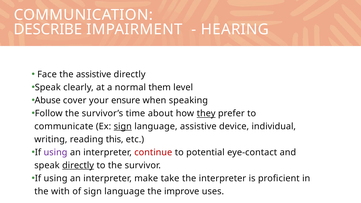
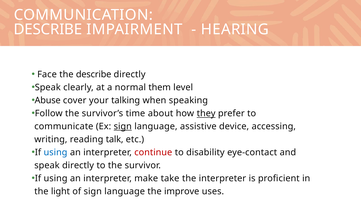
the assistive: assistive -> describe (94, 74)
ensure: ensure -> talking (126, 100)
individual: individual -> accessing (274, 126)
this: this -> talk (115, 139)
using colour: purple -> blue (55, 152)
potential: potential -> disability (205, 152)
directly underline: present -> none (78, 165)
with: with -> light (60, 191)
